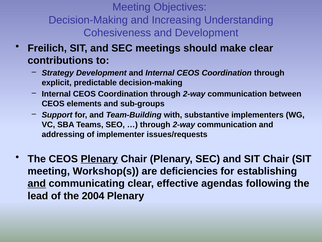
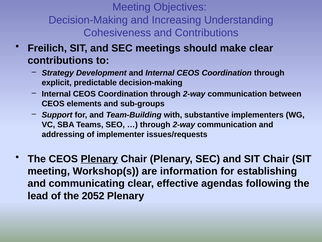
and Development: Development -> Contributions (207, 33)
deficiencies: deficiencies -> information (189, 171)
and underline: present -> none (37, 183)
2004: 2004 -> 2052 (93, 196)
